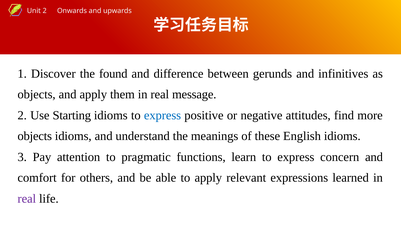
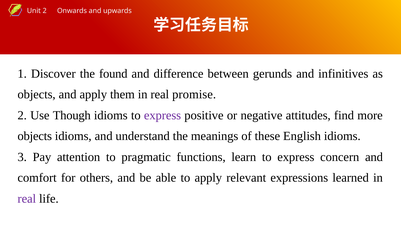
message: message -> promise (194, 94)
Starting: Starting -> Though (72, 115)
express colour: blue -> purple (163, 115)
